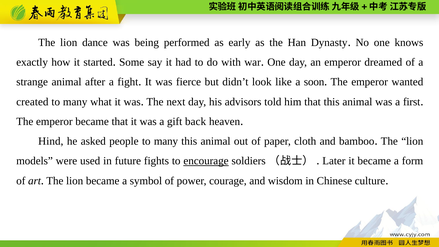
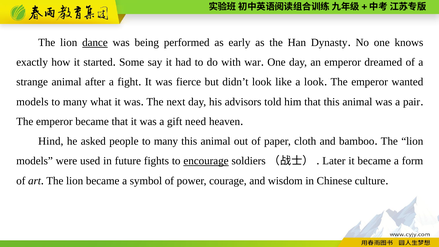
dance underline: none -> present (95, 42)
a soon: soon -> look (314, 82)
created: created -> models (32, 102)
first: first -> pair (412, 102)
back: back -> need (196, 121)
